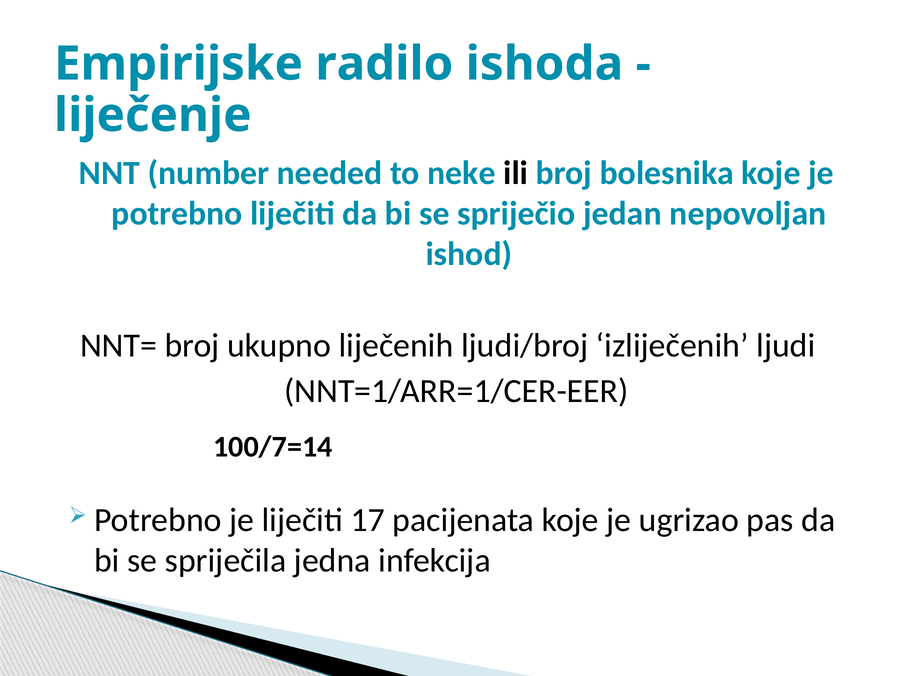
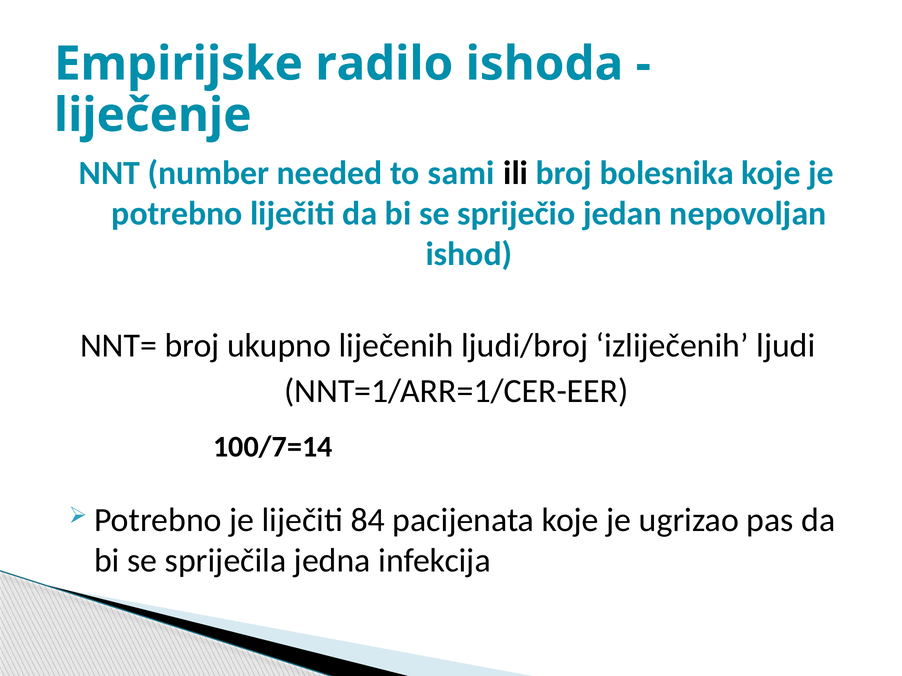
neke: neke -> sami (461, 173)
17: 17 -> 84 (368, 520)
